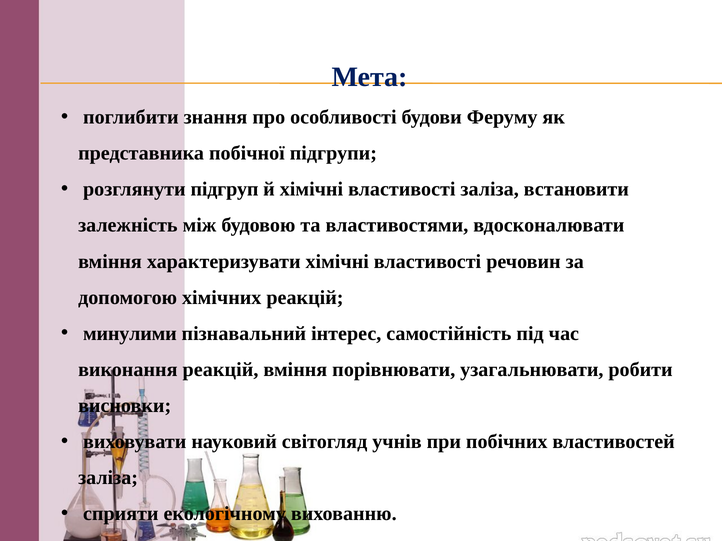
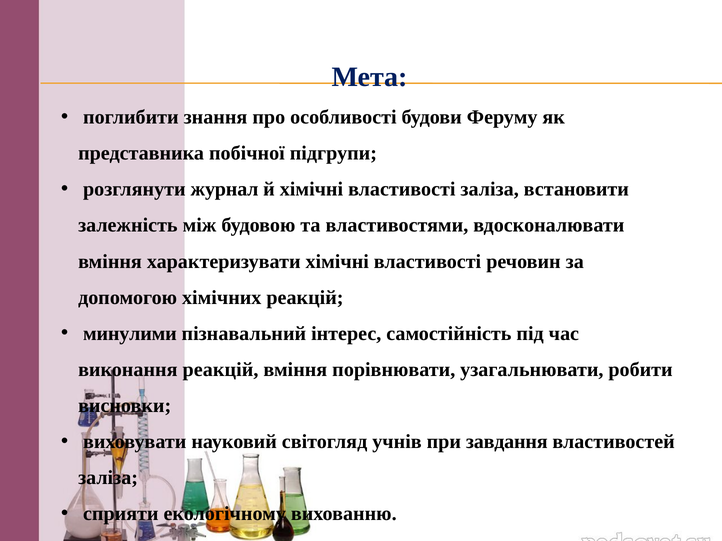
підгруп: підгруп -> журнал (225, 189)
побічних: побічних -> завдання (507, 442)
